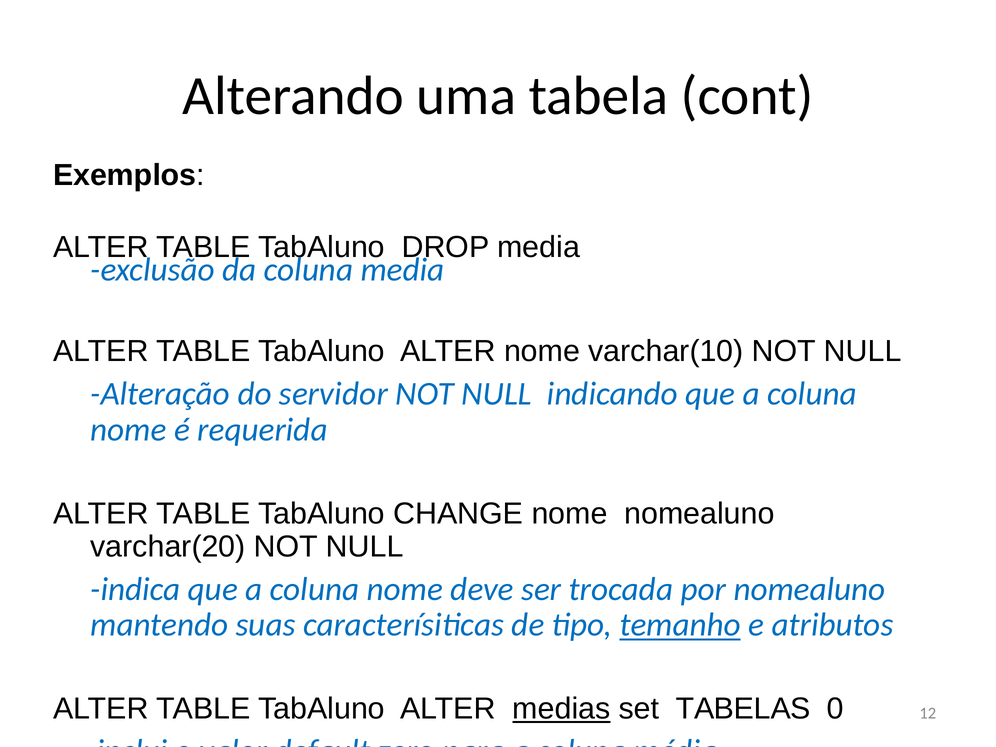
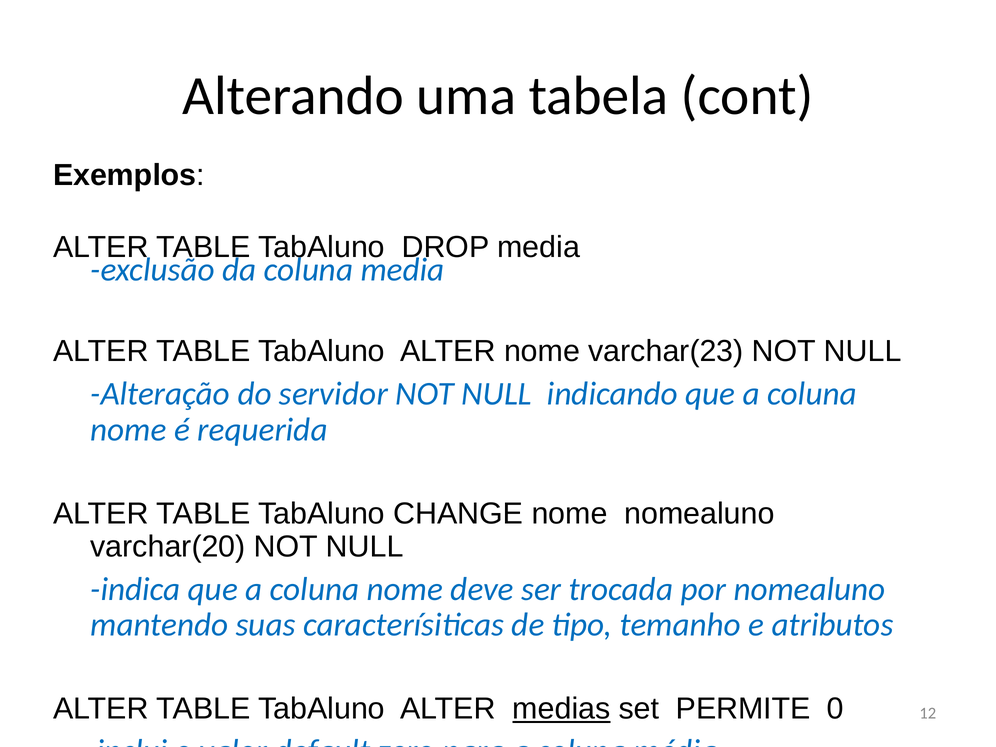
varchar(10: varchar(10 -> varchar(23 (666, 351)
temanho underline: present -> none (680, 625)
TABELAS: TABELAS -> PERMITE (743, 709)
